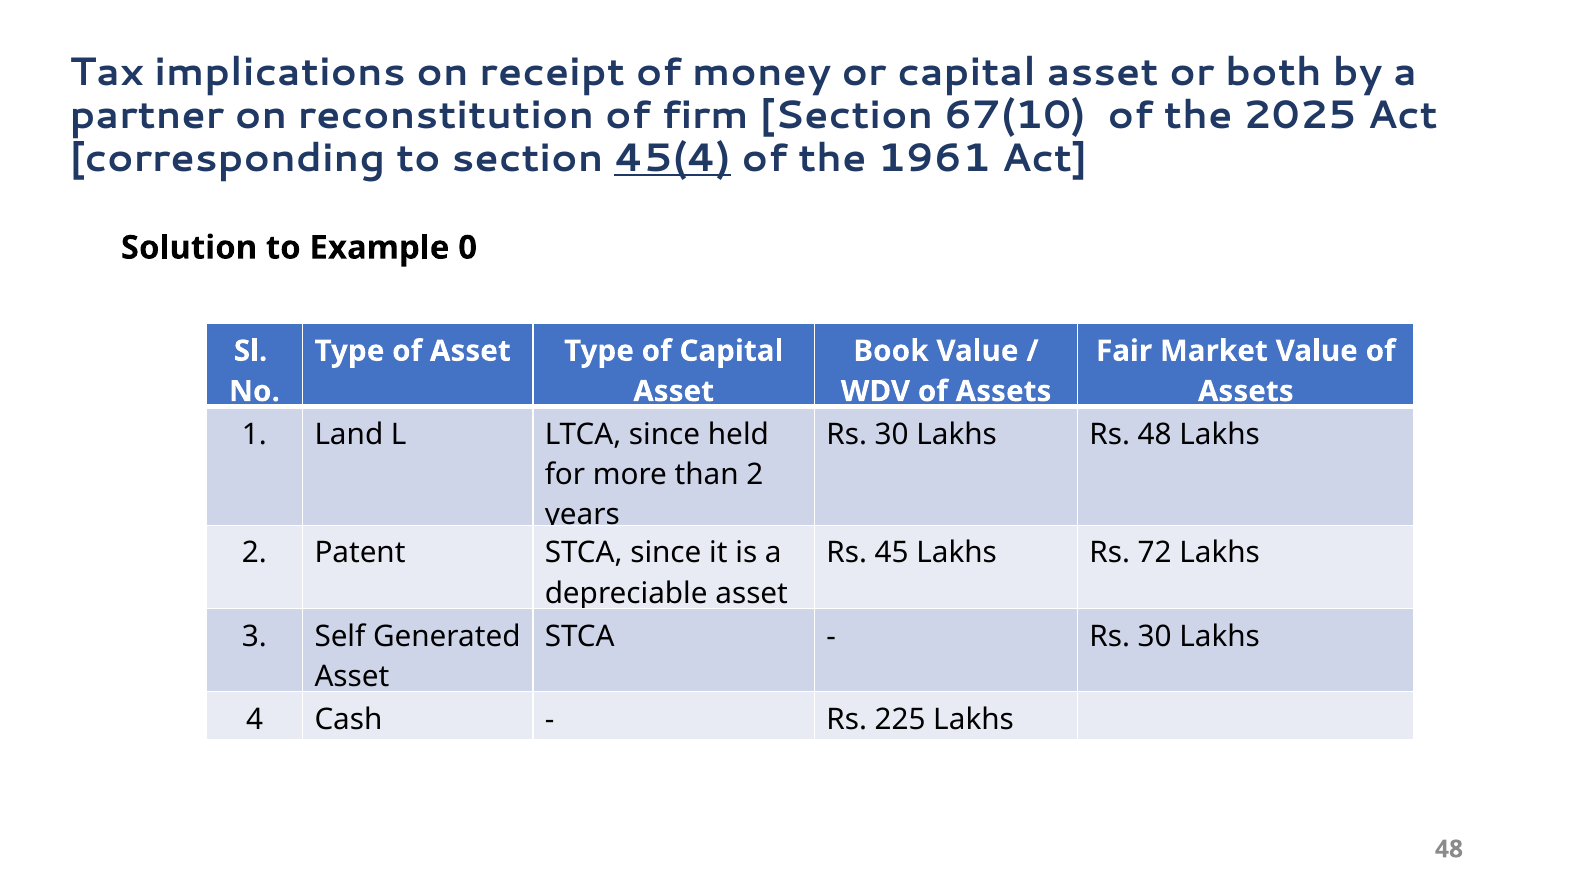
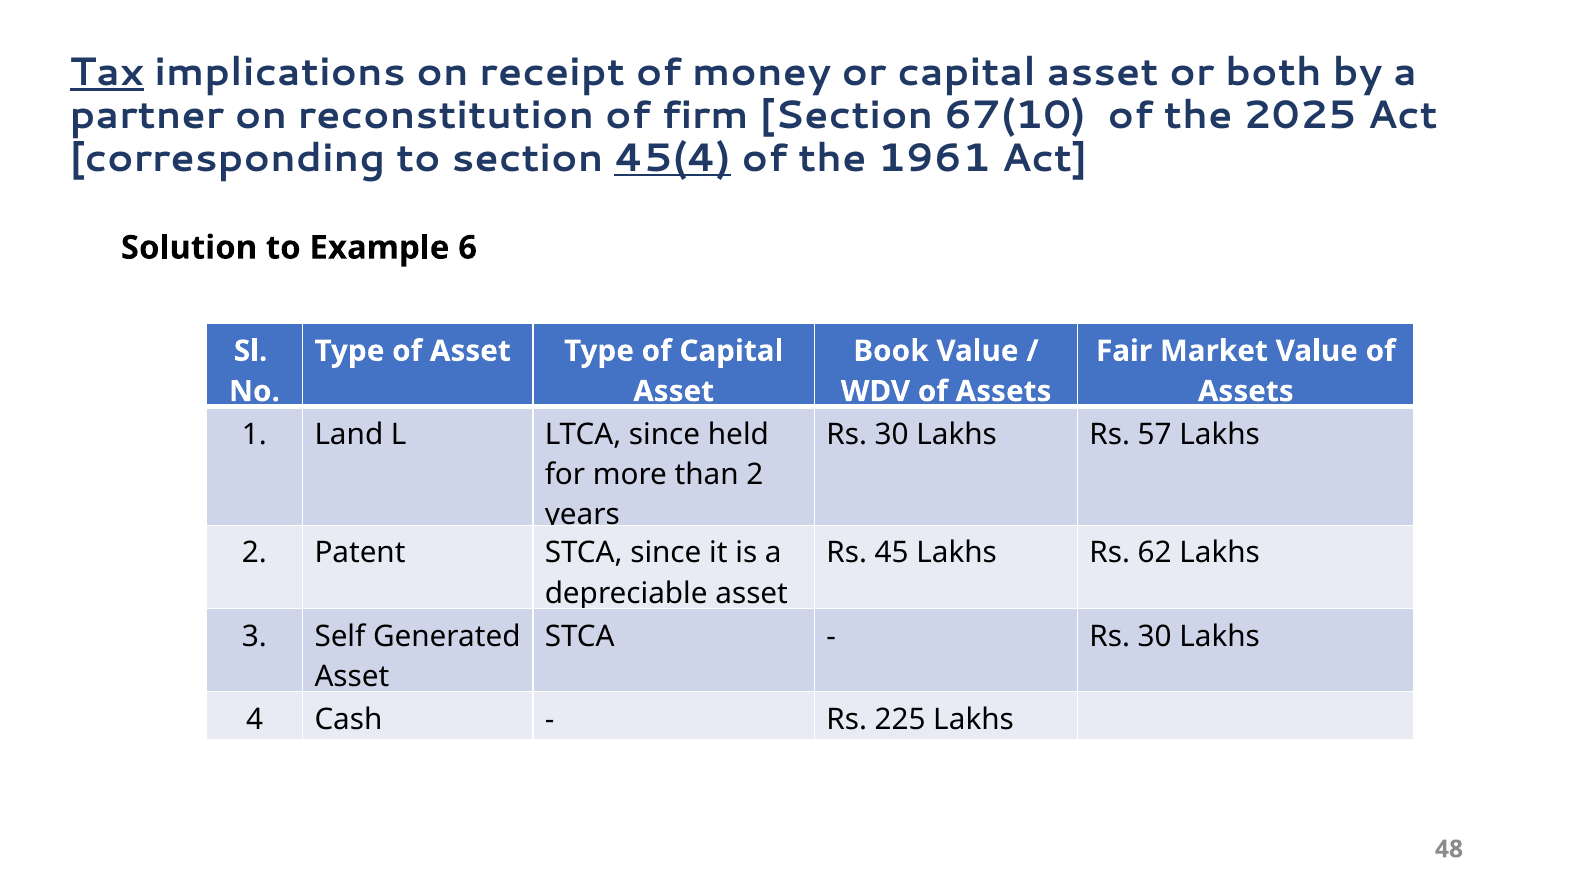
Tax underline: none -> present (107, 73)
0: 0 -> 6 (468, 248)
Rs 48: 48 -> 57 (1155, 434)
72: 72 -> 62 (1155, 553)
